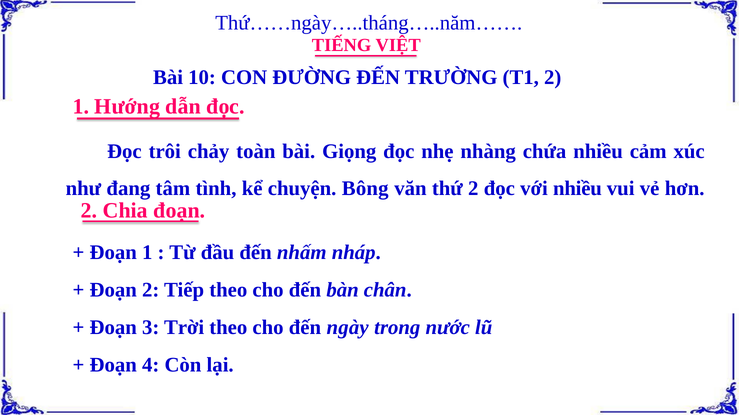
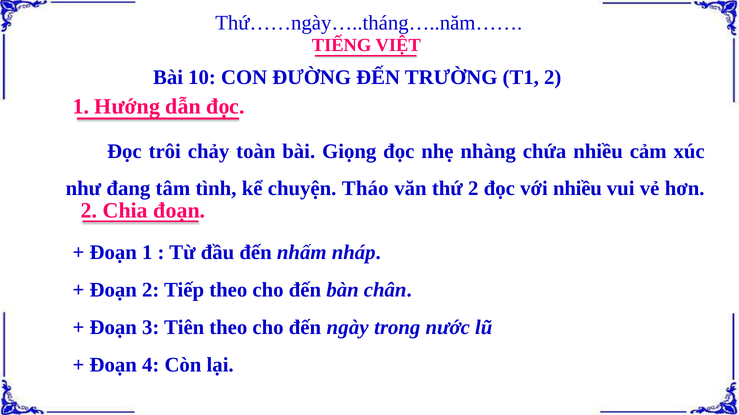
Bông: Bông -> Tháo (365, 189)
Trời: Trời -> Tiên (184, 327)
